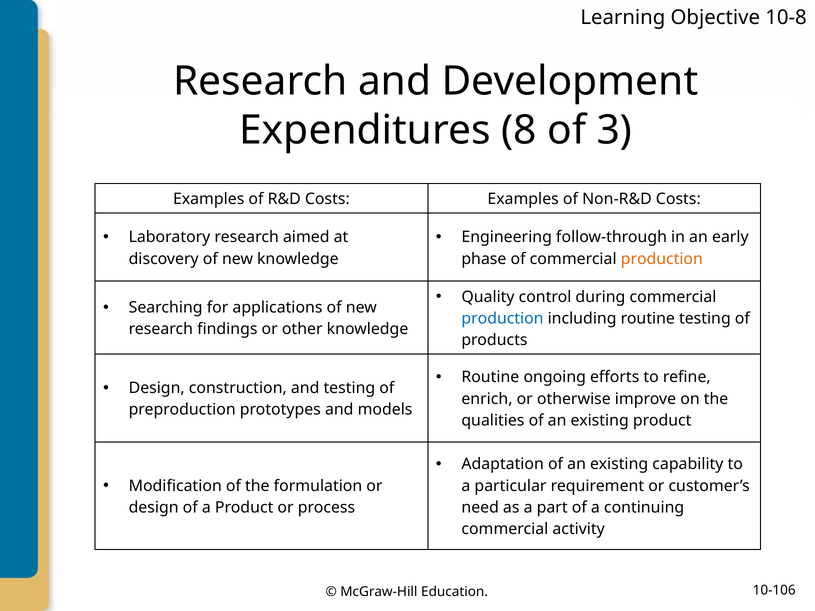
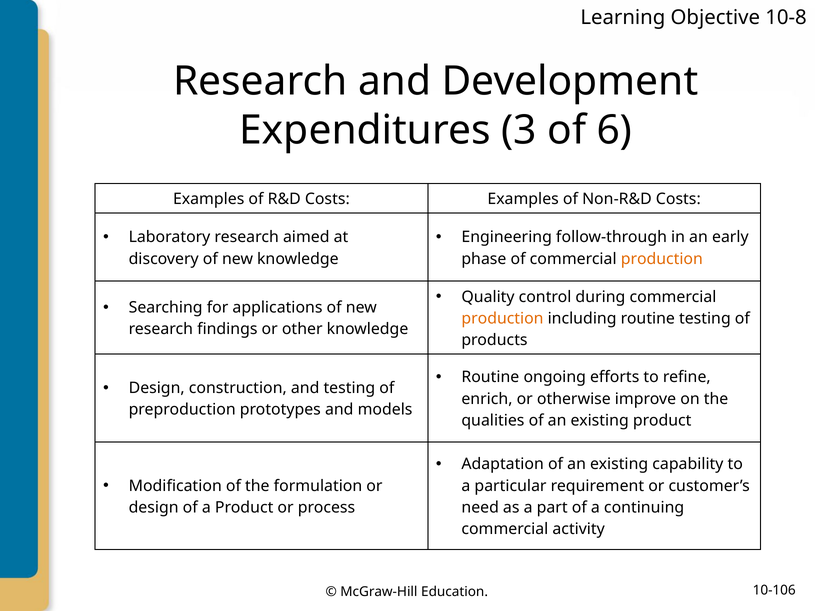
8: 8 -> 3 (519, 130)
3: 3 -> 6 (614, 130)
production colour: blue -> orange (502, 319)
